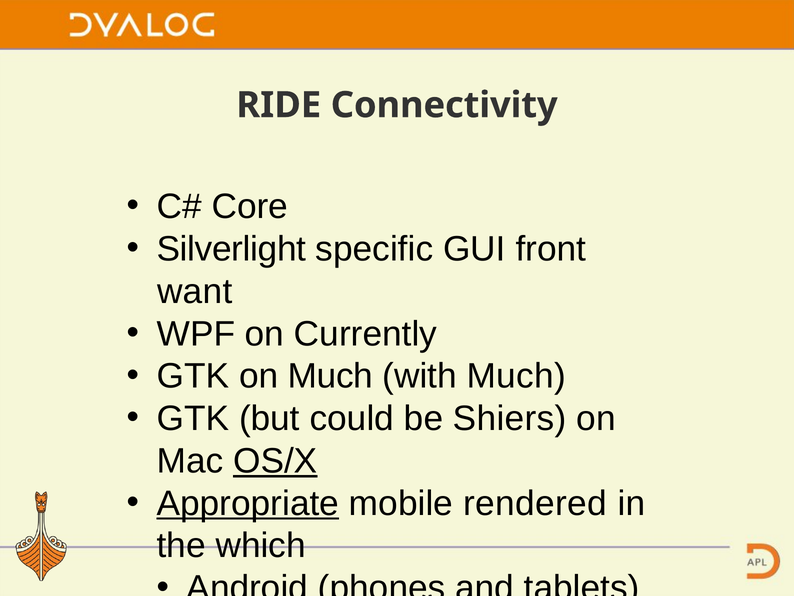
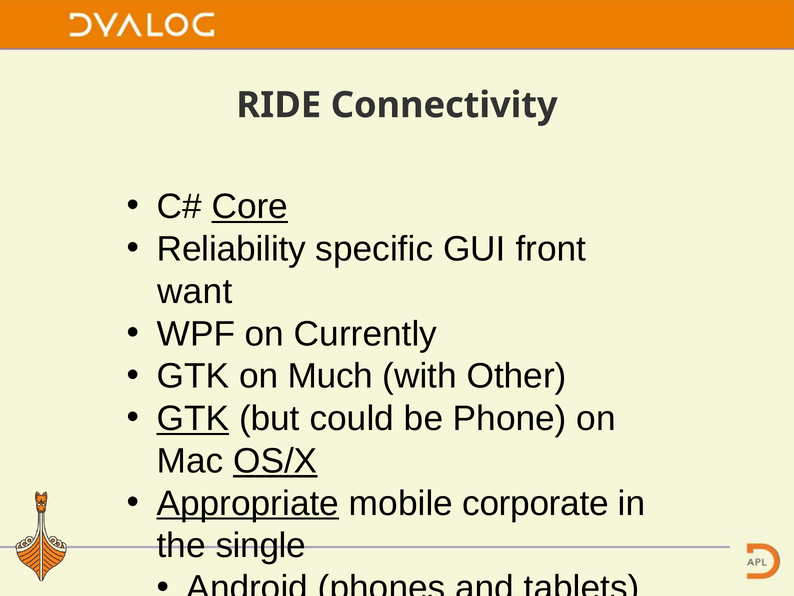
Core underline: none -> present (250, 207)
Silverlight: Silverlight -> Reliability (231, 249)
with Much: Much -> Other (517, 376)
GTK underline: none -> present (193, 418)
Shiers: Shiers -> Phone (510, 418)
rendered: rendered -> corporate (536, 503)
which: which -> single (261, 545)
